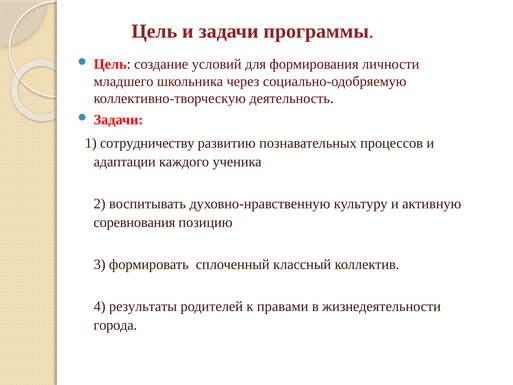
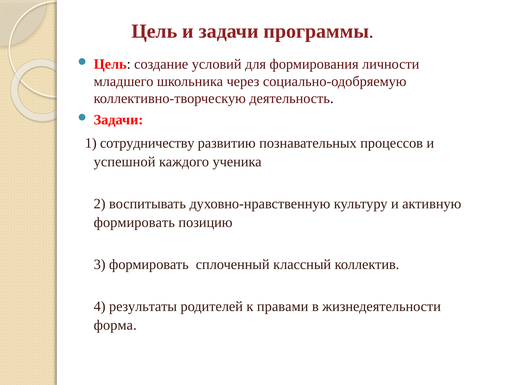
адаптации: адаптации -> успешной (125, 162)
соревнования: соревнования -> формировать (134, 222)
города: города -> форма (115, 325)
